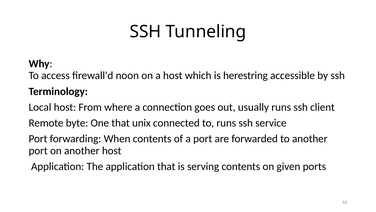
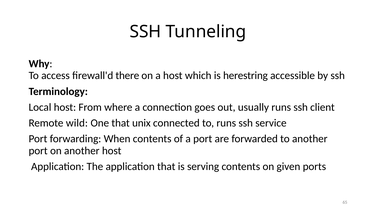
noon: noon -> there (127, 75)
byte: byte -> wild (77, 123)
